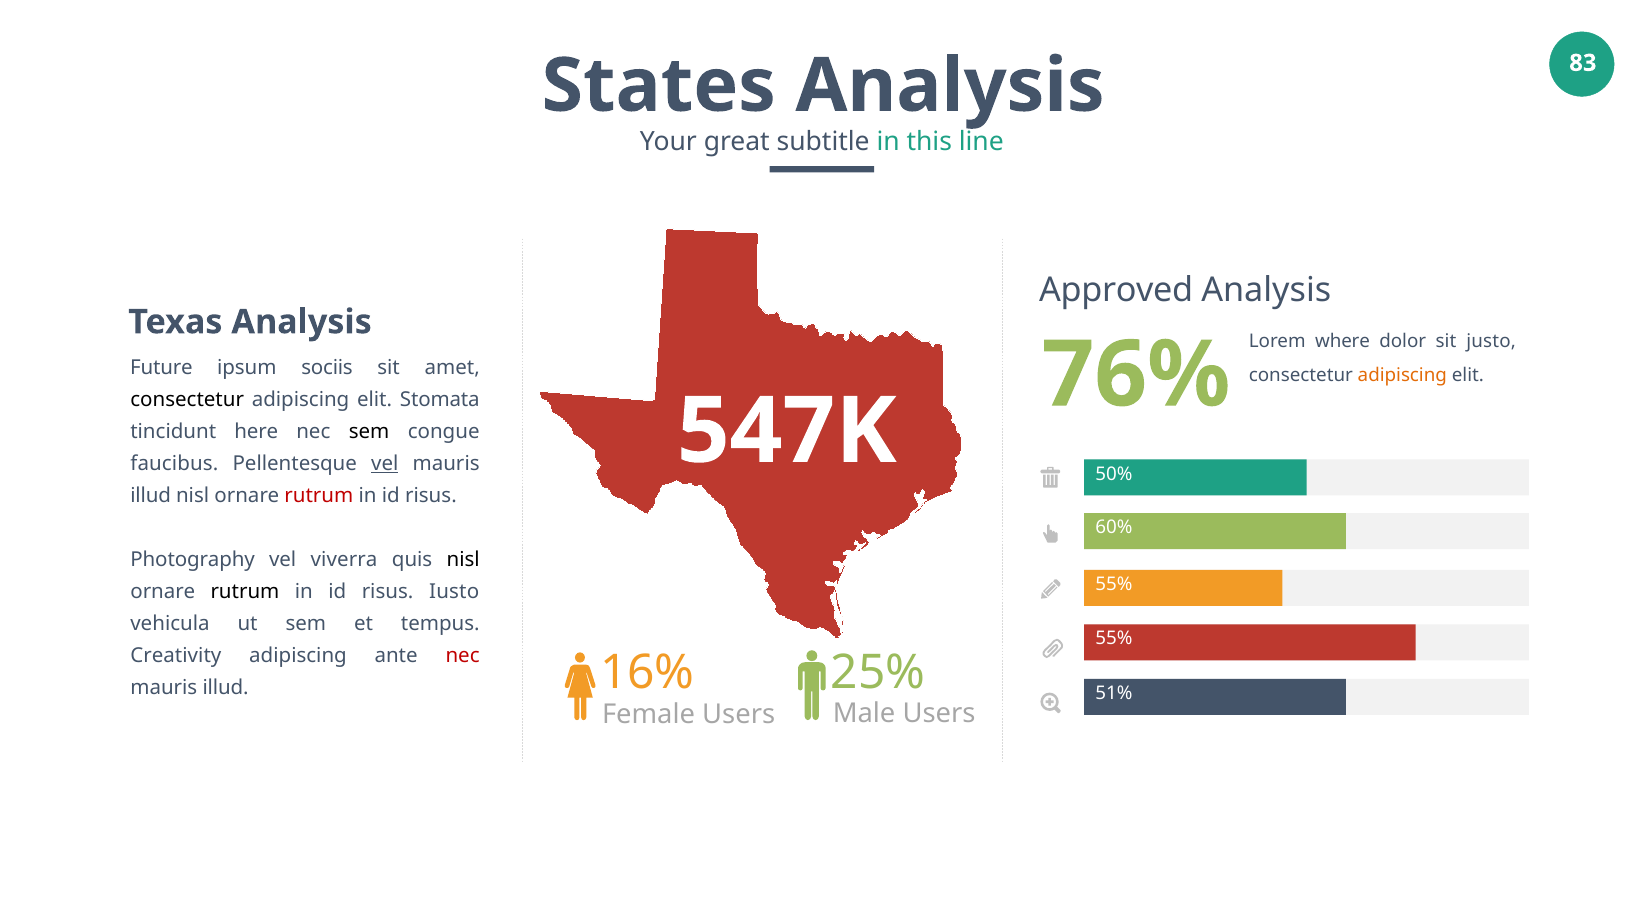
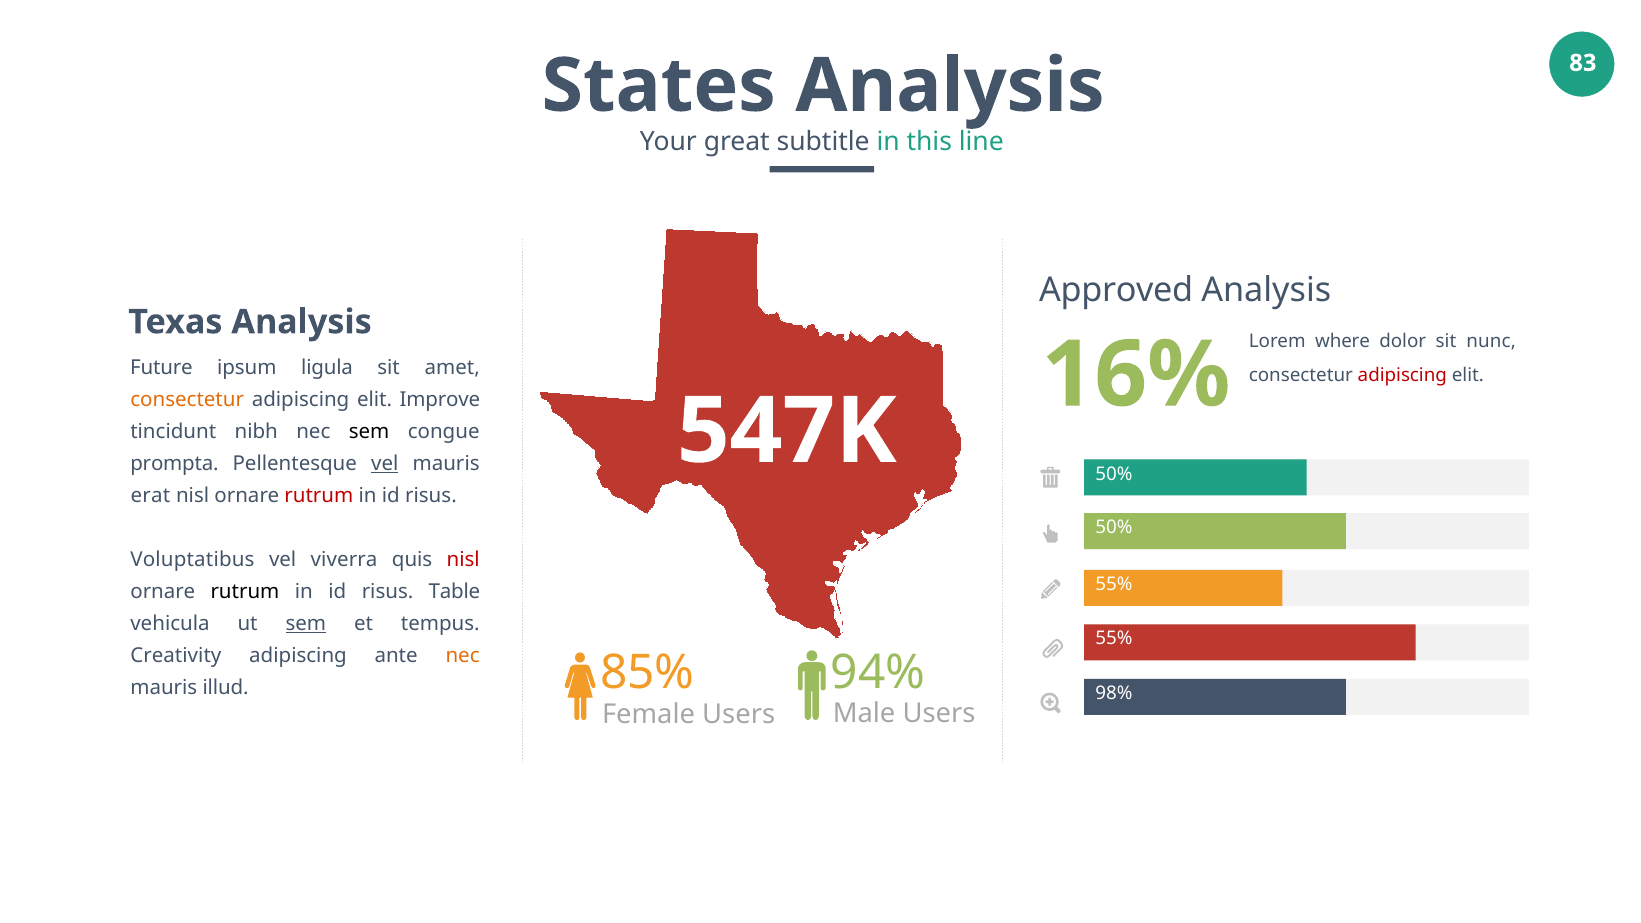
justo: justo -> nunc (1491, 342)
76%: 76% -> 16% (1136, 375)
sociis: sociis -> ligula (327, 368)
adipiscing colour: orange -> red (1402, 376)
consectetur colour: black -> orange (187, 400)
Stomata: Stomata -> Improve (440, 400)
here: here -> nibh (256, 432)
faucibus: faucibus -> prompta (174, 464)
illud: illud -> erat (150, 496)
60%: 60% -> 50% (1114, 528)
Photography: Photography -> Voluptatibus (192, 560)
nisl colour: black -> red (463, 560)
Iusto: Iusto -> Table (454, 592)
sem underline: none -> present (306, 624)
nec colour: red -> orange (463, 656)
16%: 16% -> 85% (647, 673)
25%: 25% -> 94% (878, 673)
51%: 51% -> 98% (1114, 694)
